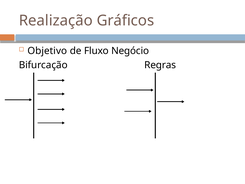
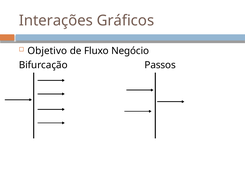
Realização: Realização -> Interações (56, 20)
Regras: Regras -> Passos (160, 65)
